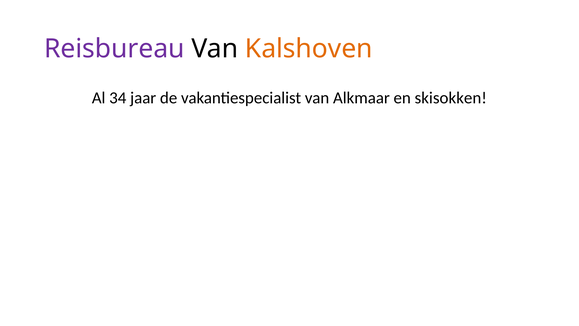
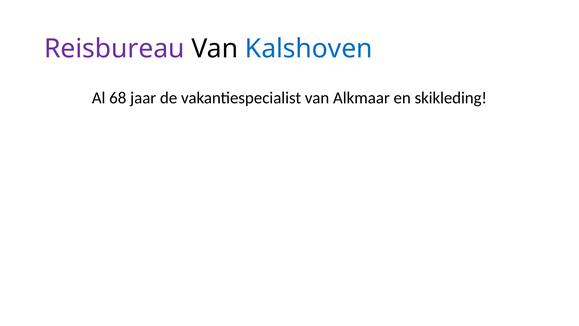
Kalshoven colour: orange -> blue (309, 49)
34: 34 -> 68 (118, 98)
skisokken: skisokken -> skikleding (451, 98)
